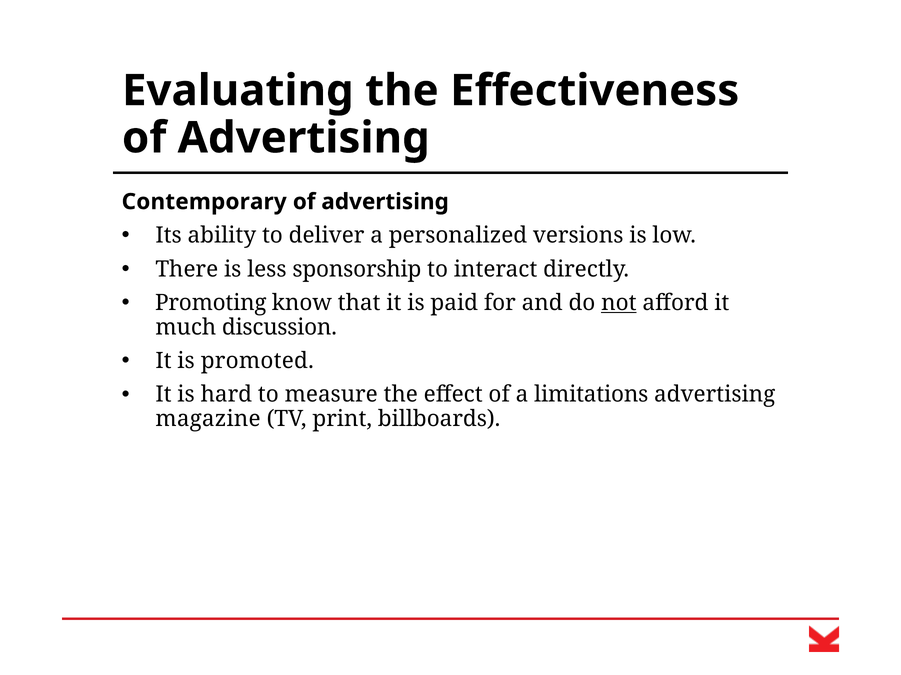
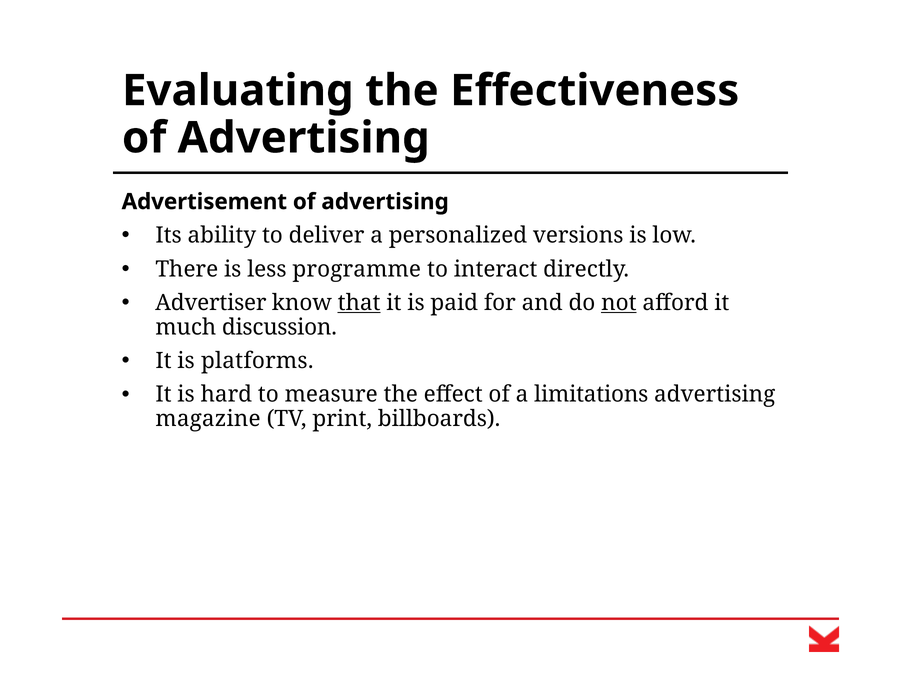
Contemporary: Contemporary -> Advertisement (204, 202)
sponsorship: sponsorship -> programme (357, 269)
Promoting: Promoting -> Advertiser (211, 303)
that underline: none -> present (359, 303)
promoted: promoted -> platforms (257, 361)
